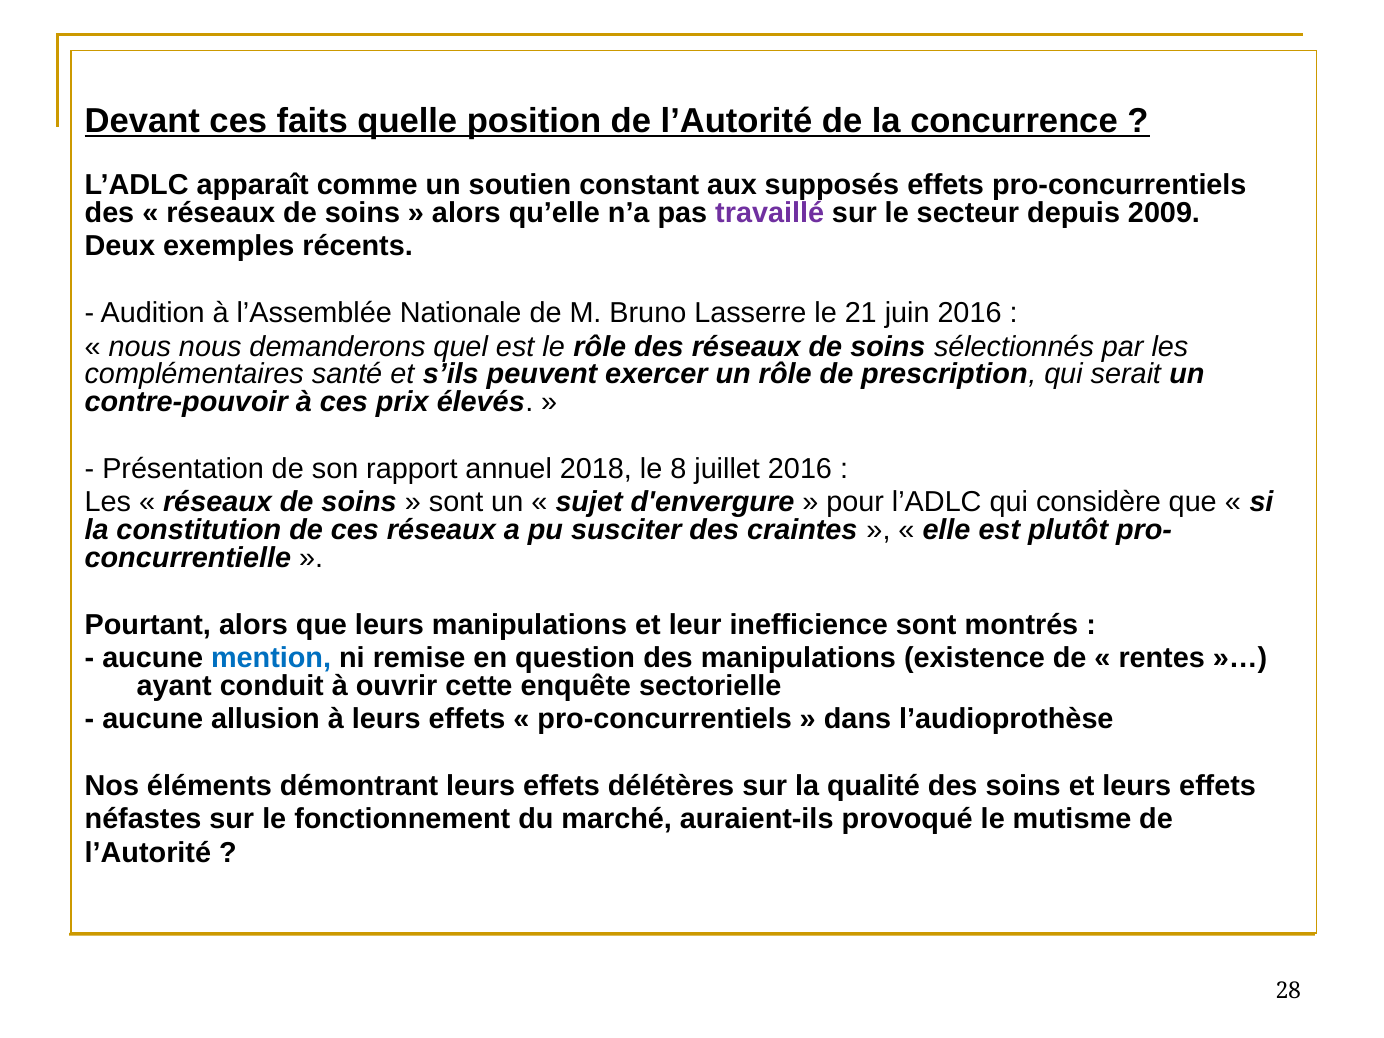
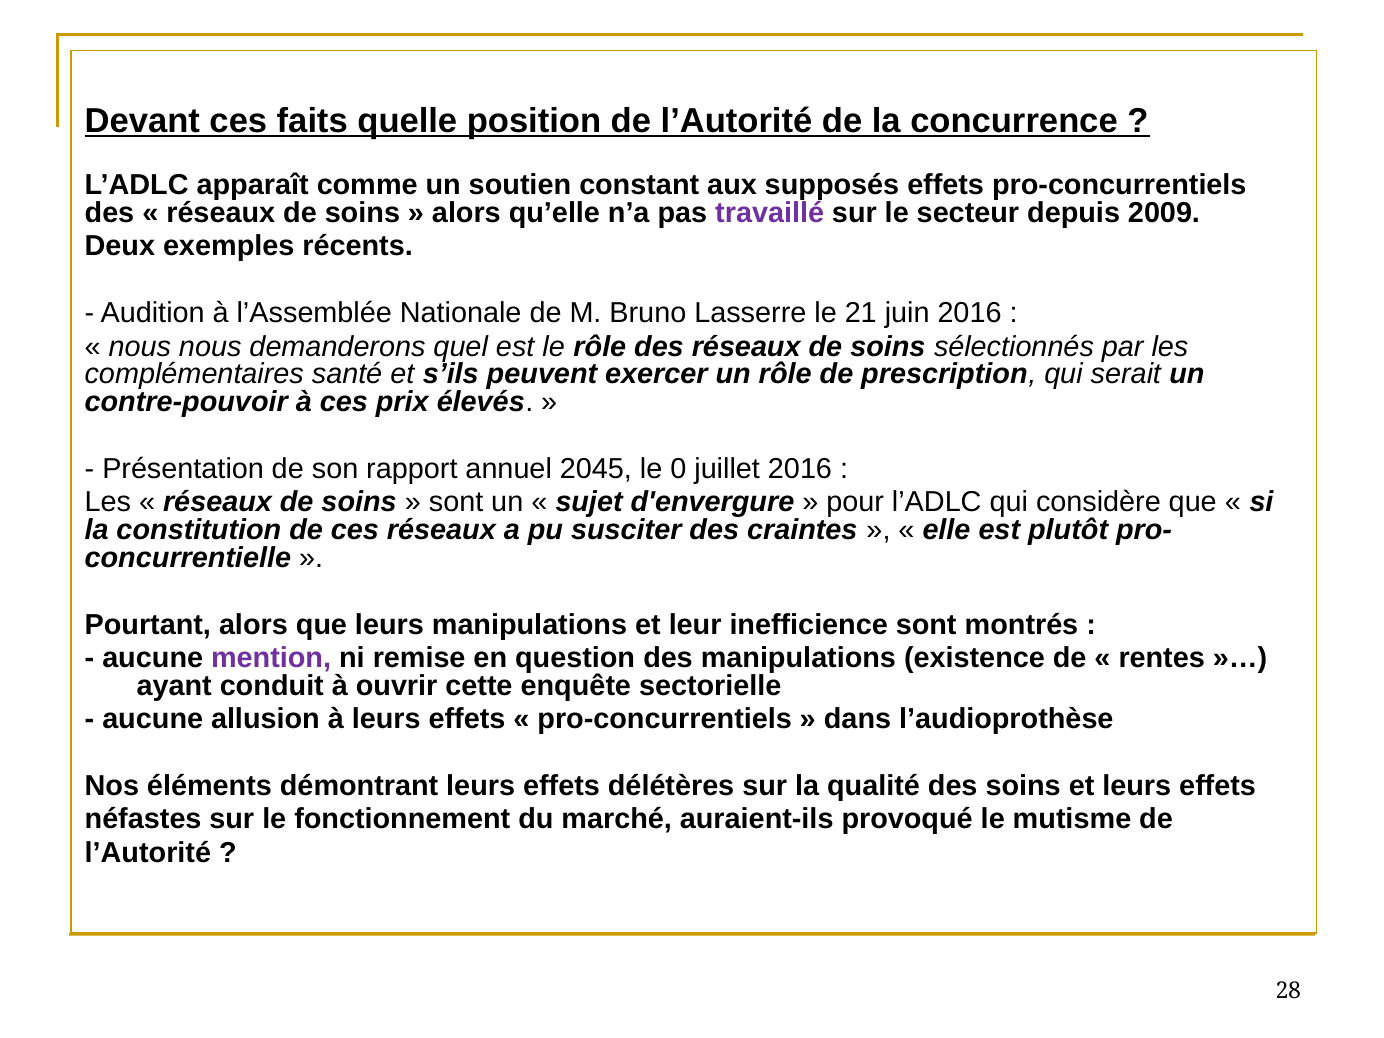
2018: 2018 -> 2045 (596, 469)
8: 8 -> 0 (678, 469)
mention colour: blue -> purple (271, 658)
